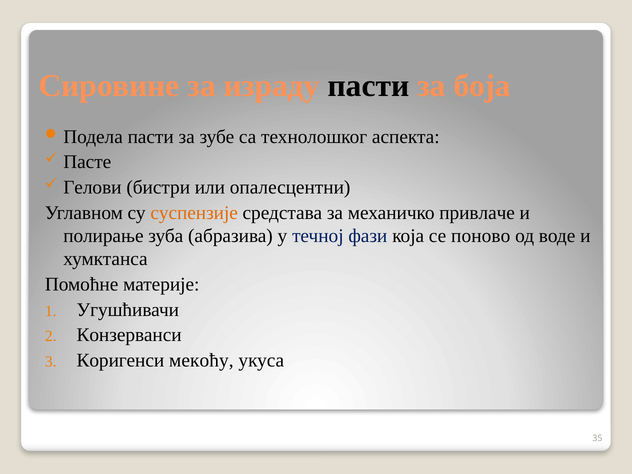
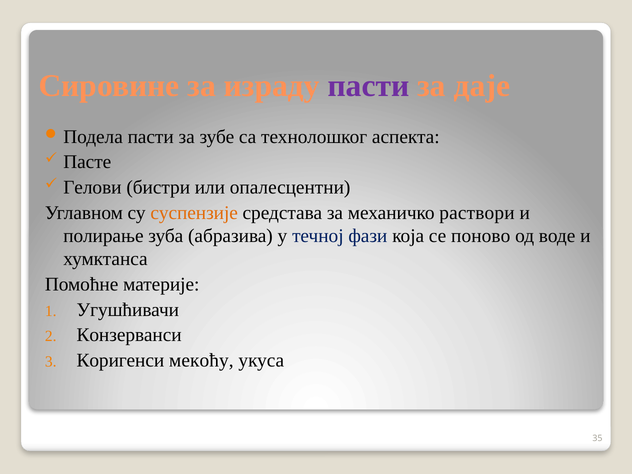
пасти colour: black -> purple (369, 86)
боја: боја -> даје (482, 86)
привлаче: привлаче -> раствори (477, 213)
